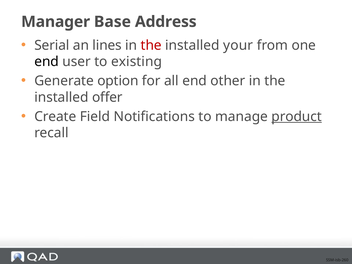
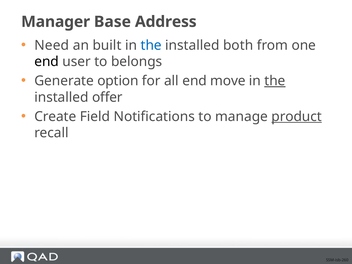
Serial: Serial -> Need (52, 45)
lines: lines -> built (107, 45)
the colour: red -> blue (151, 45)
your: your -> both (238, 45)
existing: existing -> belongs (137, 62)
other: other -> move (228, 81)
the underline: none -> present (275, 81)
